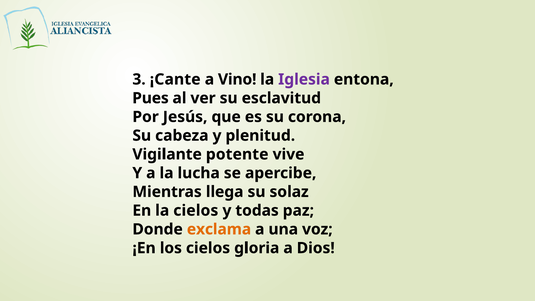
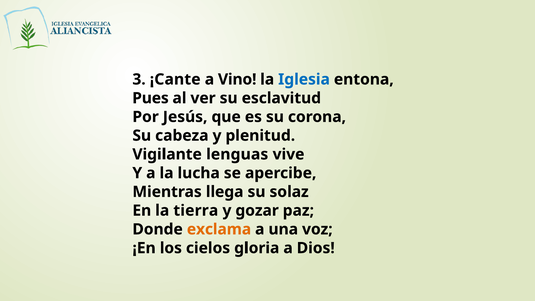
Iglesia colour: purple -> blue (304, 79)
potente: potente -> lenguas (237, 154)
la cielos: cielos -> tierra (196, 210)
todas: todas -> gozar (257, 210)
